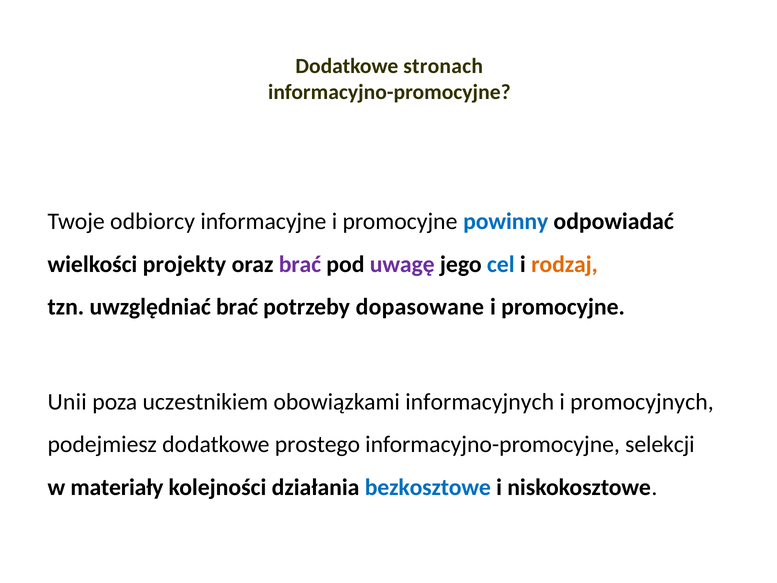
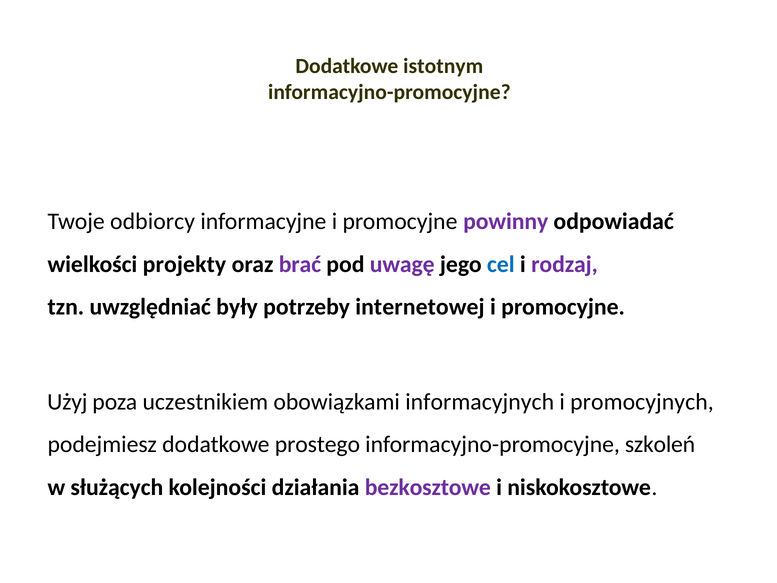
stronach: stronach -> istotnym (443, 66)
powinny colour: blue -> purple (506, 221)
rodzaj colour: orange -> purple (564, 264)
uwzględniać brać: brać -> były (237, 307)
dopasowane: dopasowane -> internetowej (420, 307)
Unii: Unii -> Użyj (67, 402)
selekcji: selekcji -> szkoleń (660, 444)
materiały: materiały -> służących (117, 487)
bezkosztowe colour: blue -> purple (428, 487)
